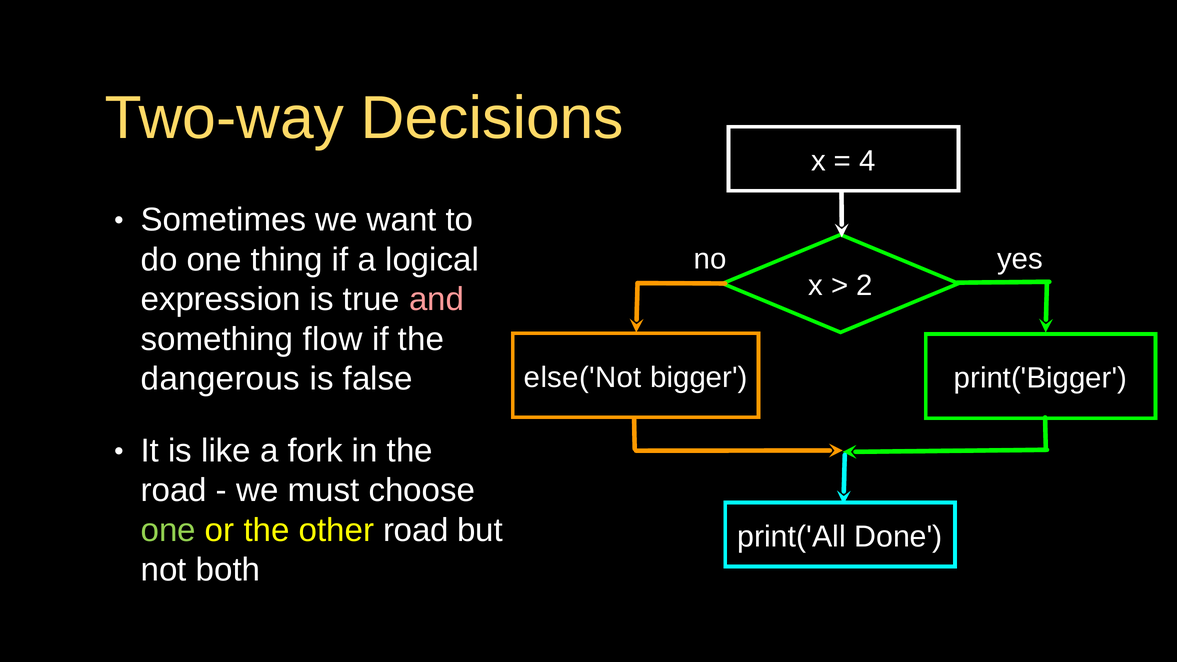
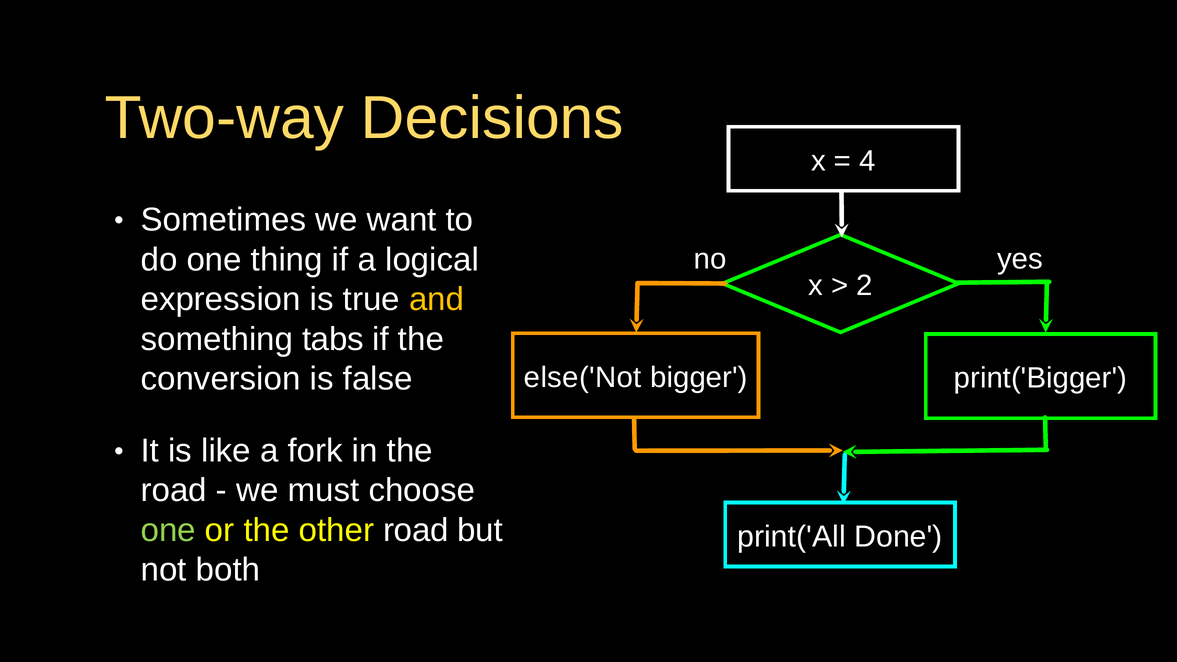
and colour: pink -> yellow (437, 299)
flow: flow -> tabs (333, 339)
dangerous: dangerous -> conversion (221, 379)
